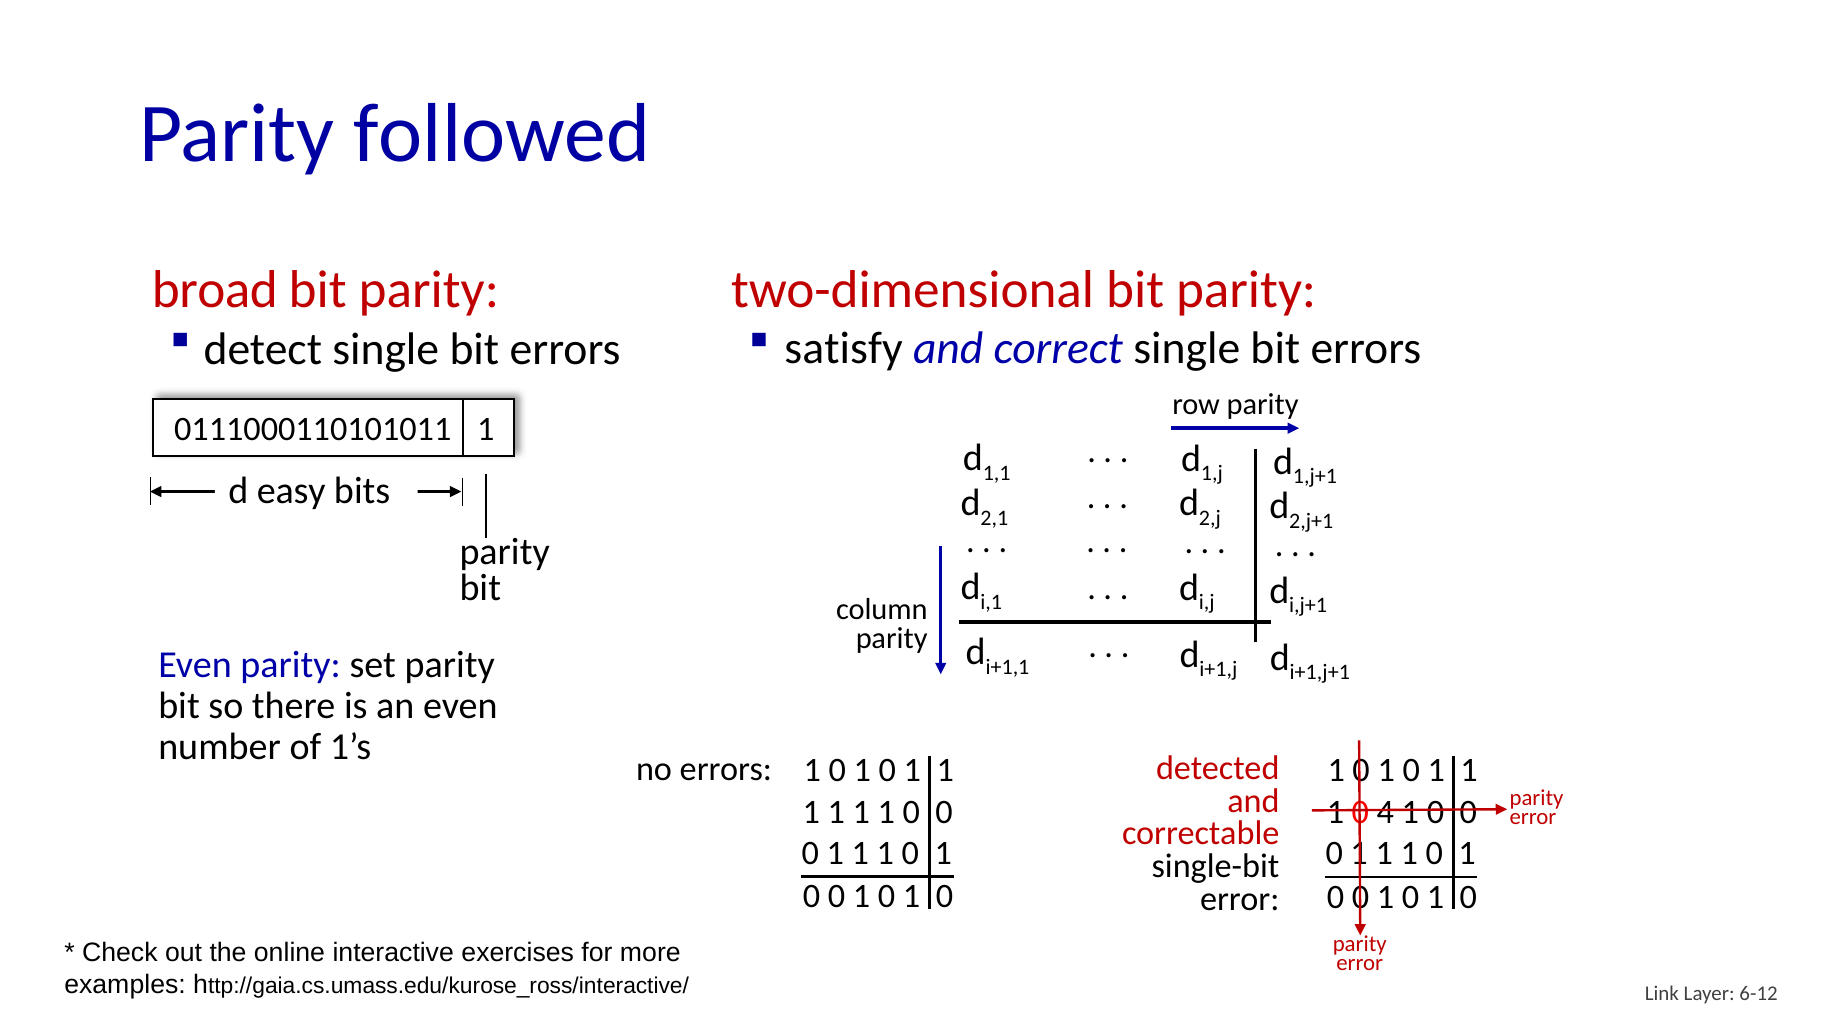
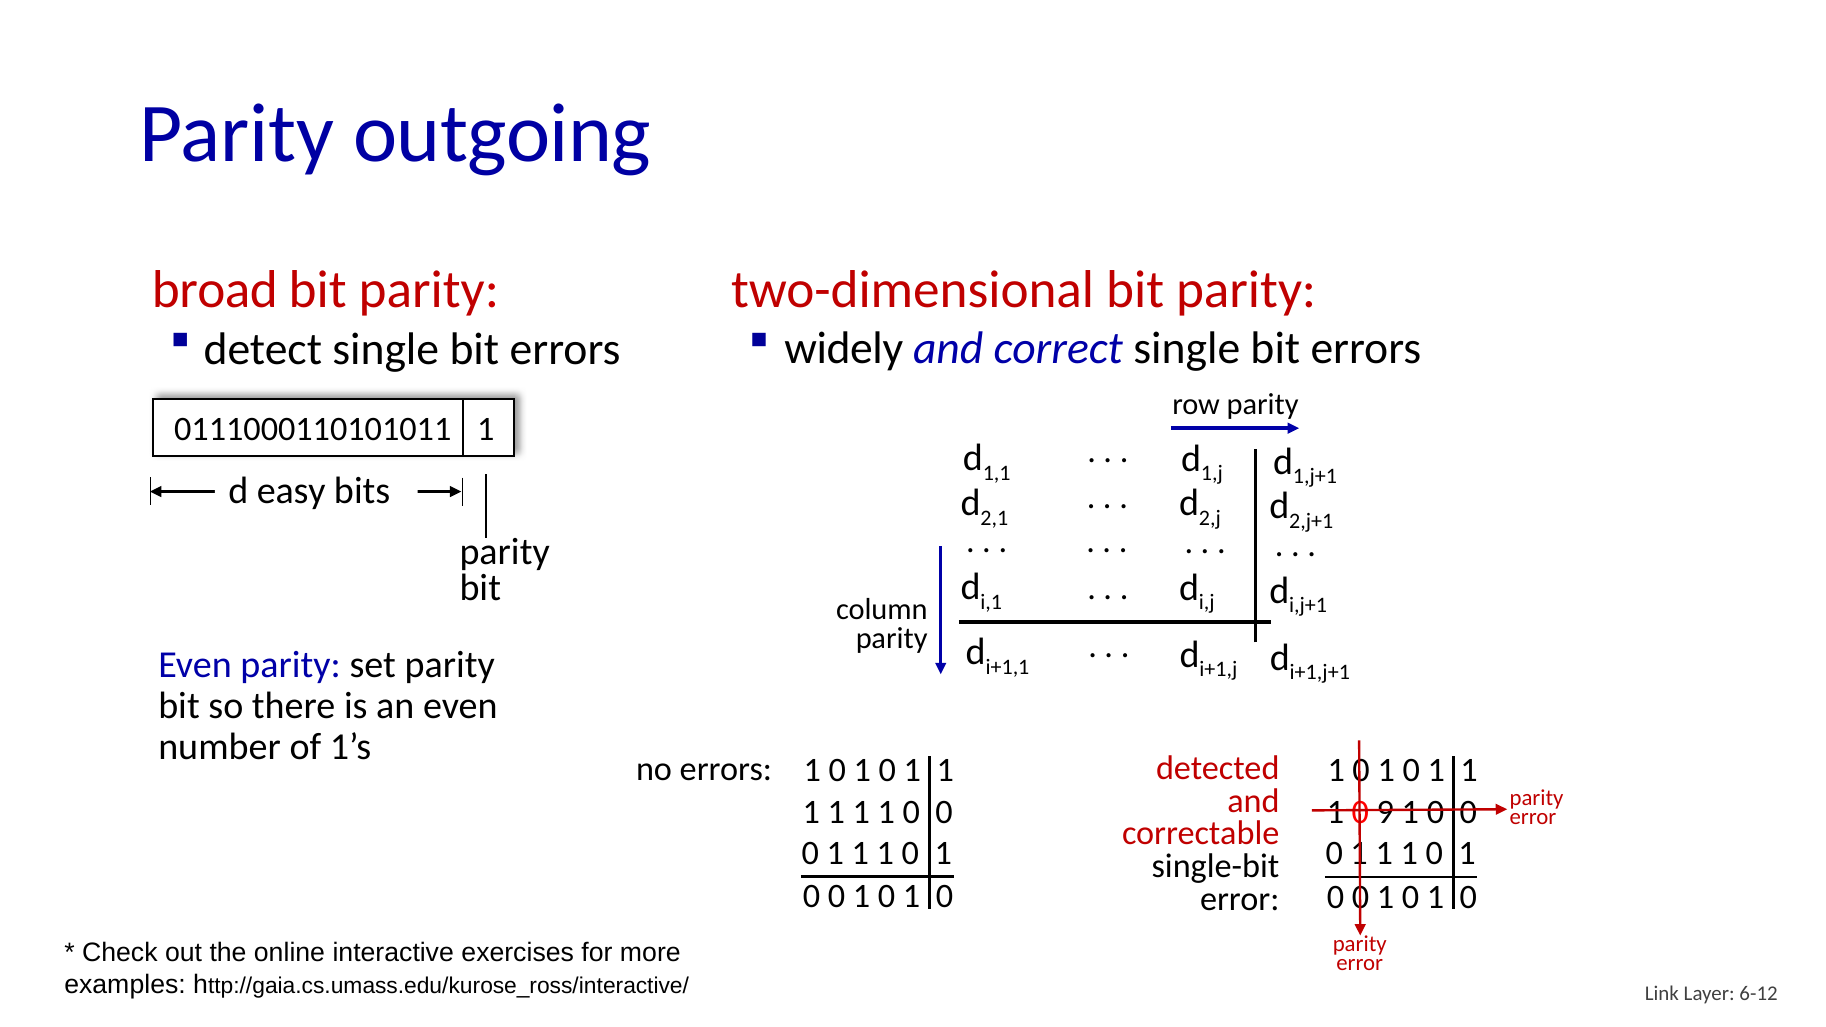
followed: followed -> outgoing (502, 134)
satisfy: satisfy -> widely (844, 348)
4: 4 -> 9 (1385, 812)
